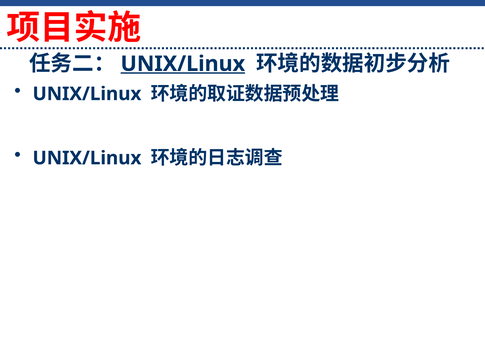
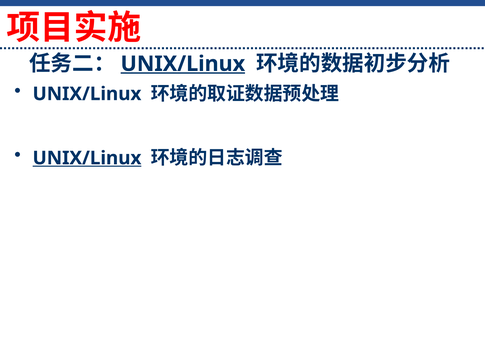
UNIX/Linux underline: none -> present (87, 158)
